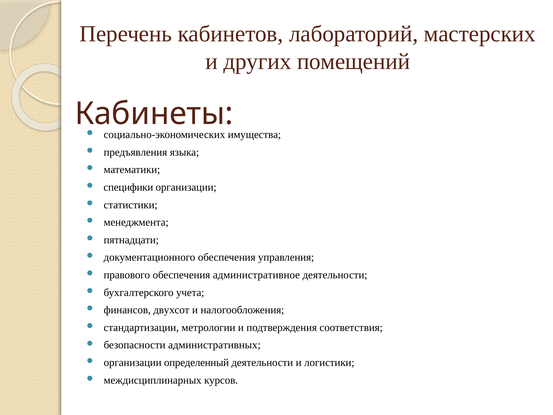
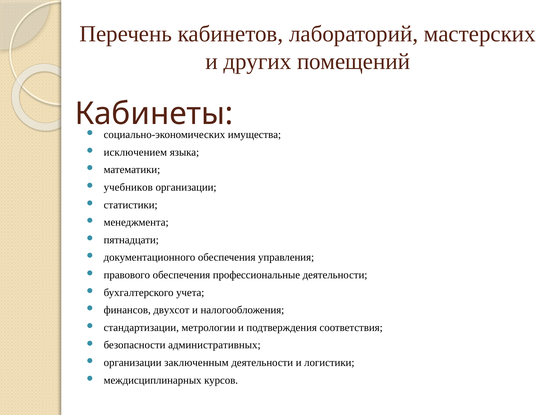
предъявления: предъявления -> исключением (135, 152)
специфики: специфики -> учебников (128, 187)
административное: административное -> профессиональные (256, 275)
определенный: определенный -> заключенным (196, 362)
